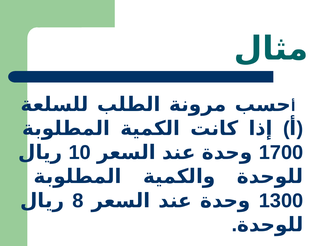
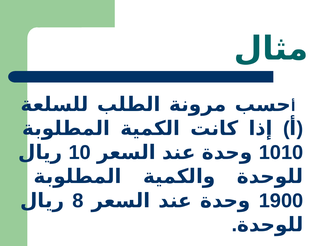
1700: 1700 -> 1010 (281, 153)
1300: 1300 -> 1900 (281, 201)
